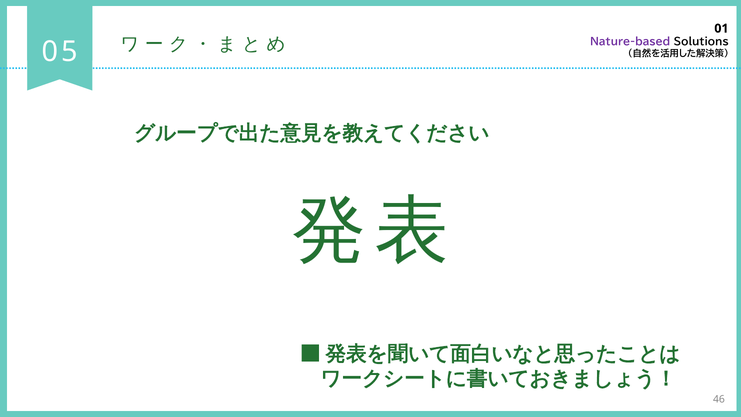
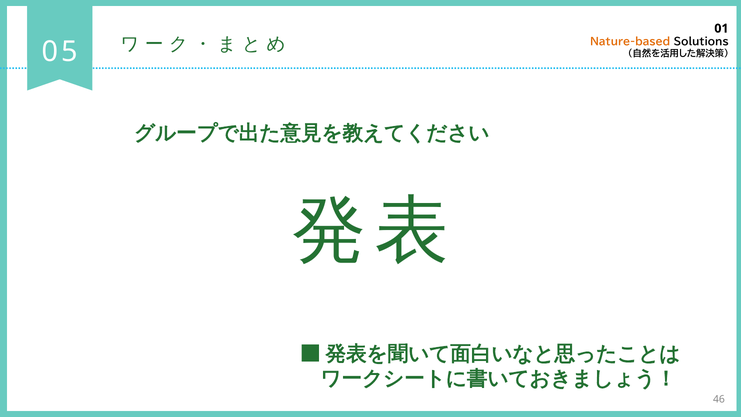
Nature-based colour: purple -> orange (630, 42)
